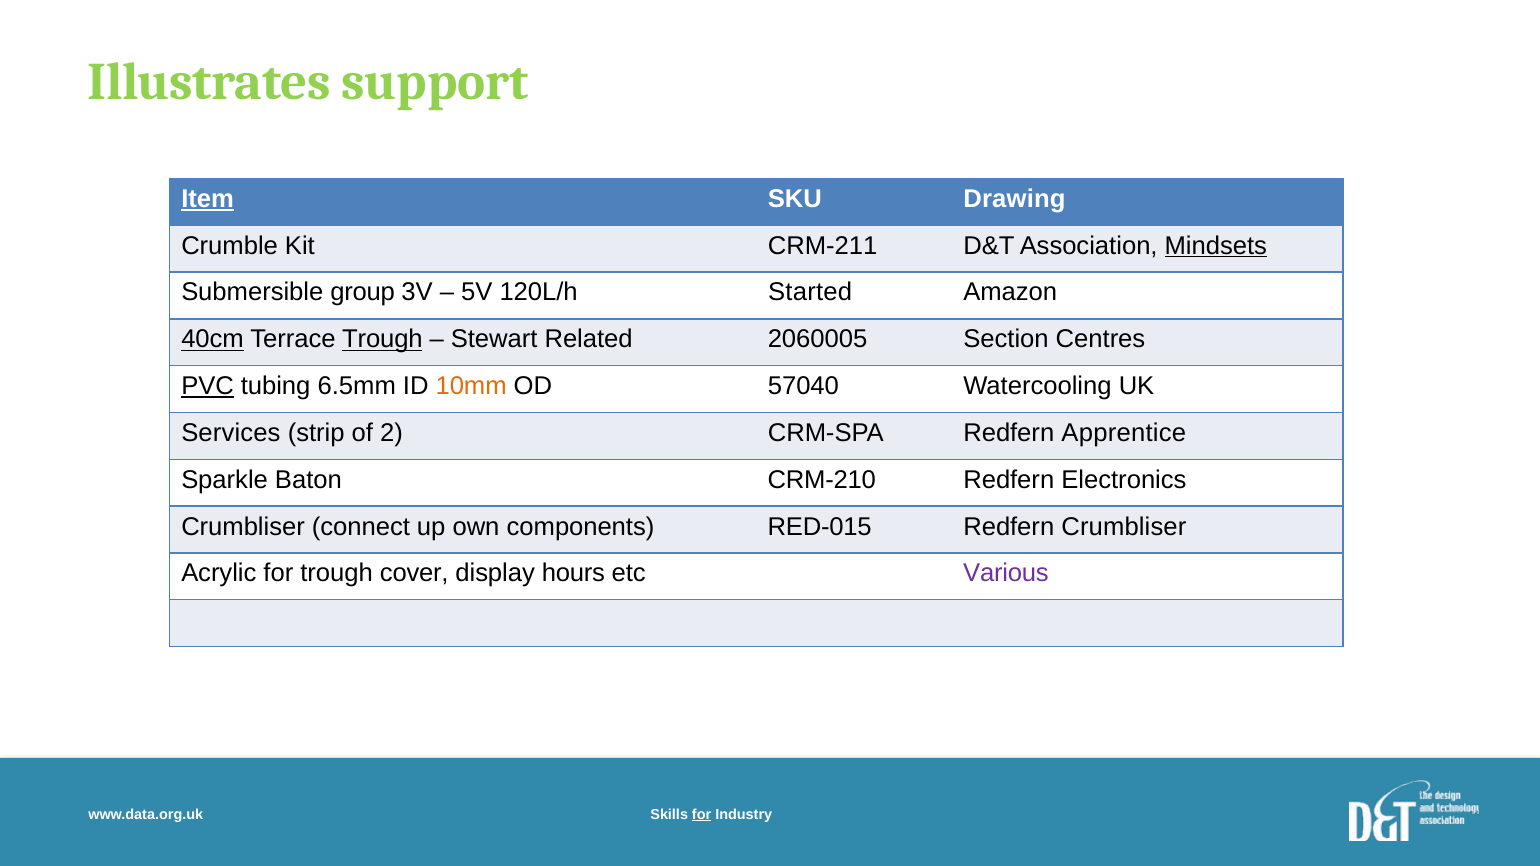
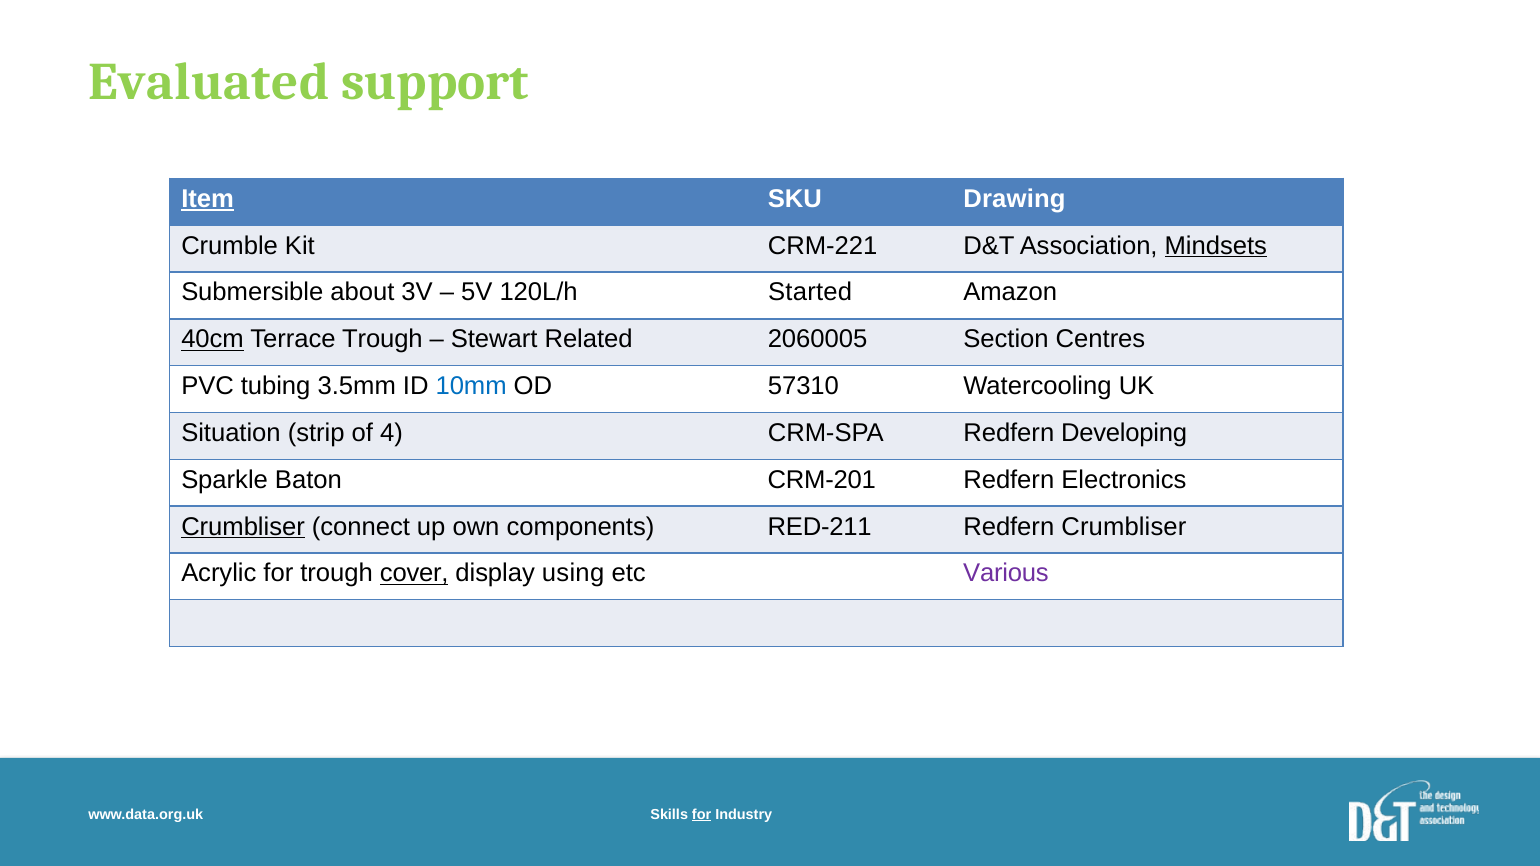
Illustrates: Illustrates -> Evaluated (209, 82)
CRM-211: CRM-211 -> CRM-221 (823, 246)
group: group -> about (362, 293)
Trough underline: present -> none (382, 339)
PVC underline: present -> none (208, 386)
6.5mm: 6.5mm -> 3.5mm (357, 386)
10mm colour: orange -> blue (471, 386)
57040: 57040 -> 57310 (803, 386)
Services: Services -> Situation (231, 433)
2: 2 -> 4 (391, 433)
Apprentice: Apprentice -> Developing (1124, 433)
CRM-210: CRM-210 -> CRM-201 (822, 480)
Crumbliser underline: none -> present (243, 527)
RED-015: RED-015 -> RED-211 (820, 527)
cover underline: none -> present (414, 574)
hours: hours -> using (573, 574)
